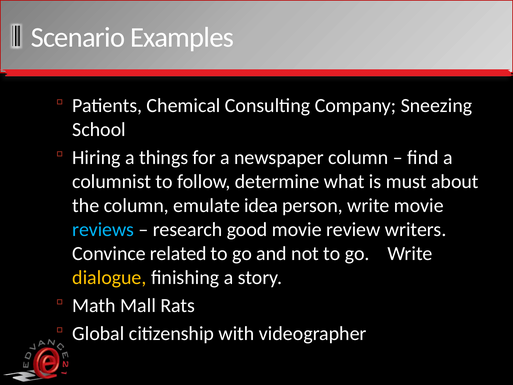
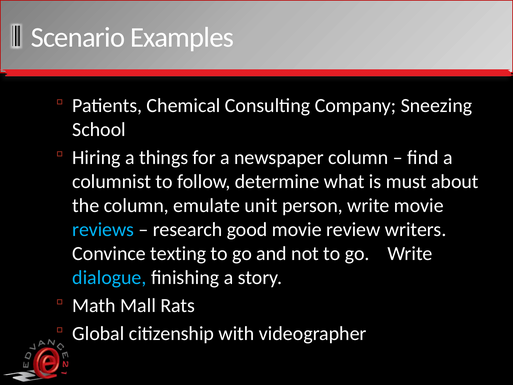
idea: idea -> unit (261, 205)
related: related -> texting (178, 253)
dialogue colour: yellow -> light blue (109, 277)
